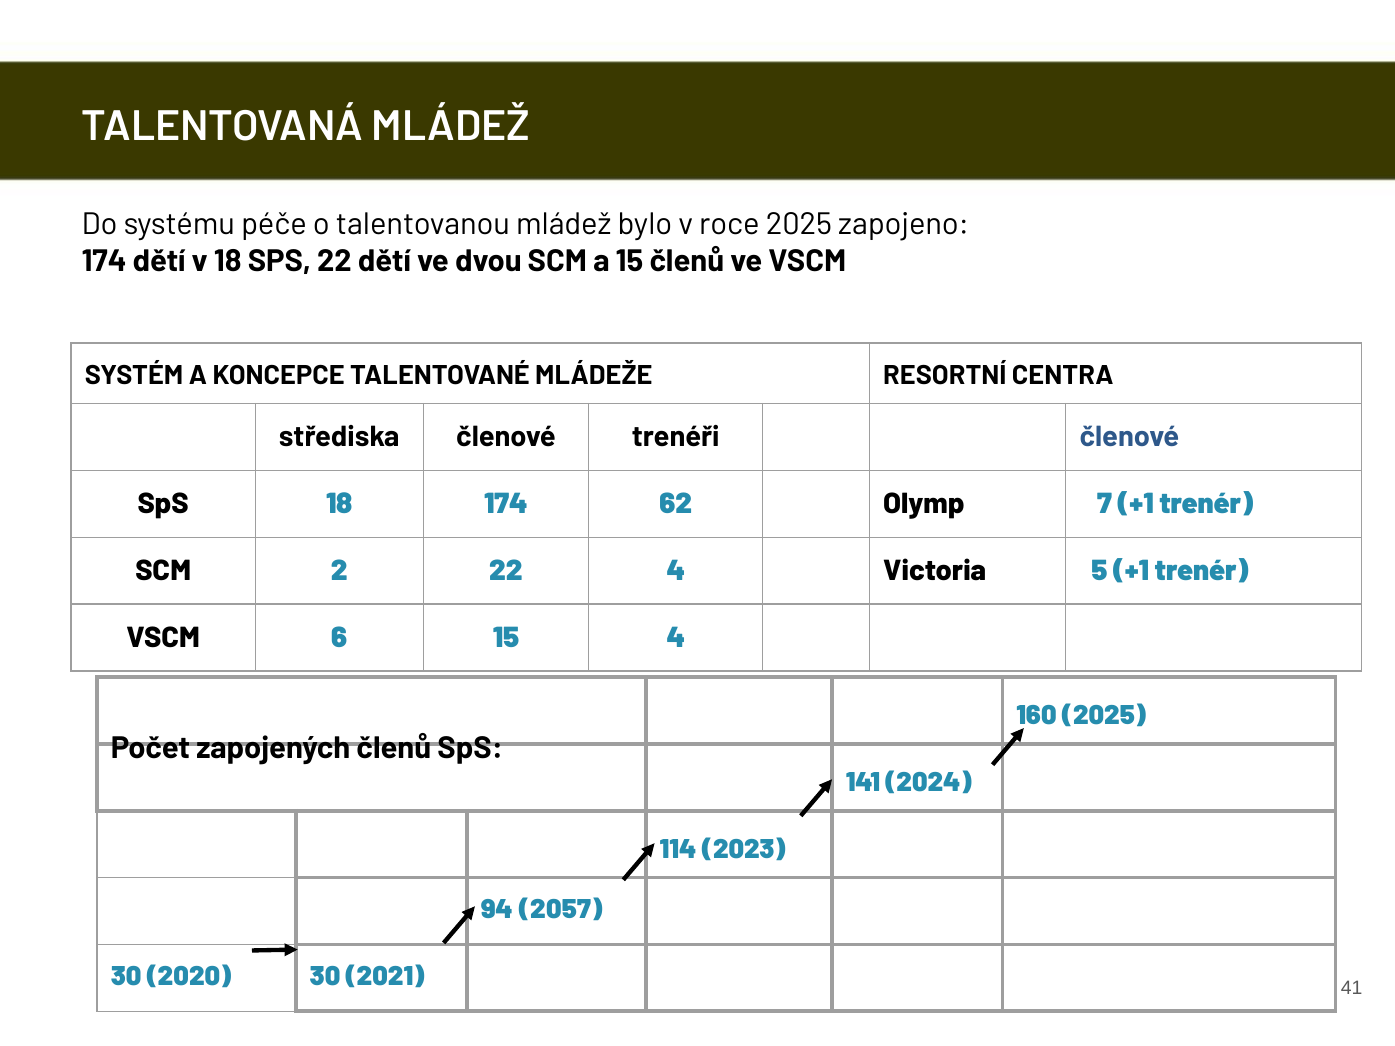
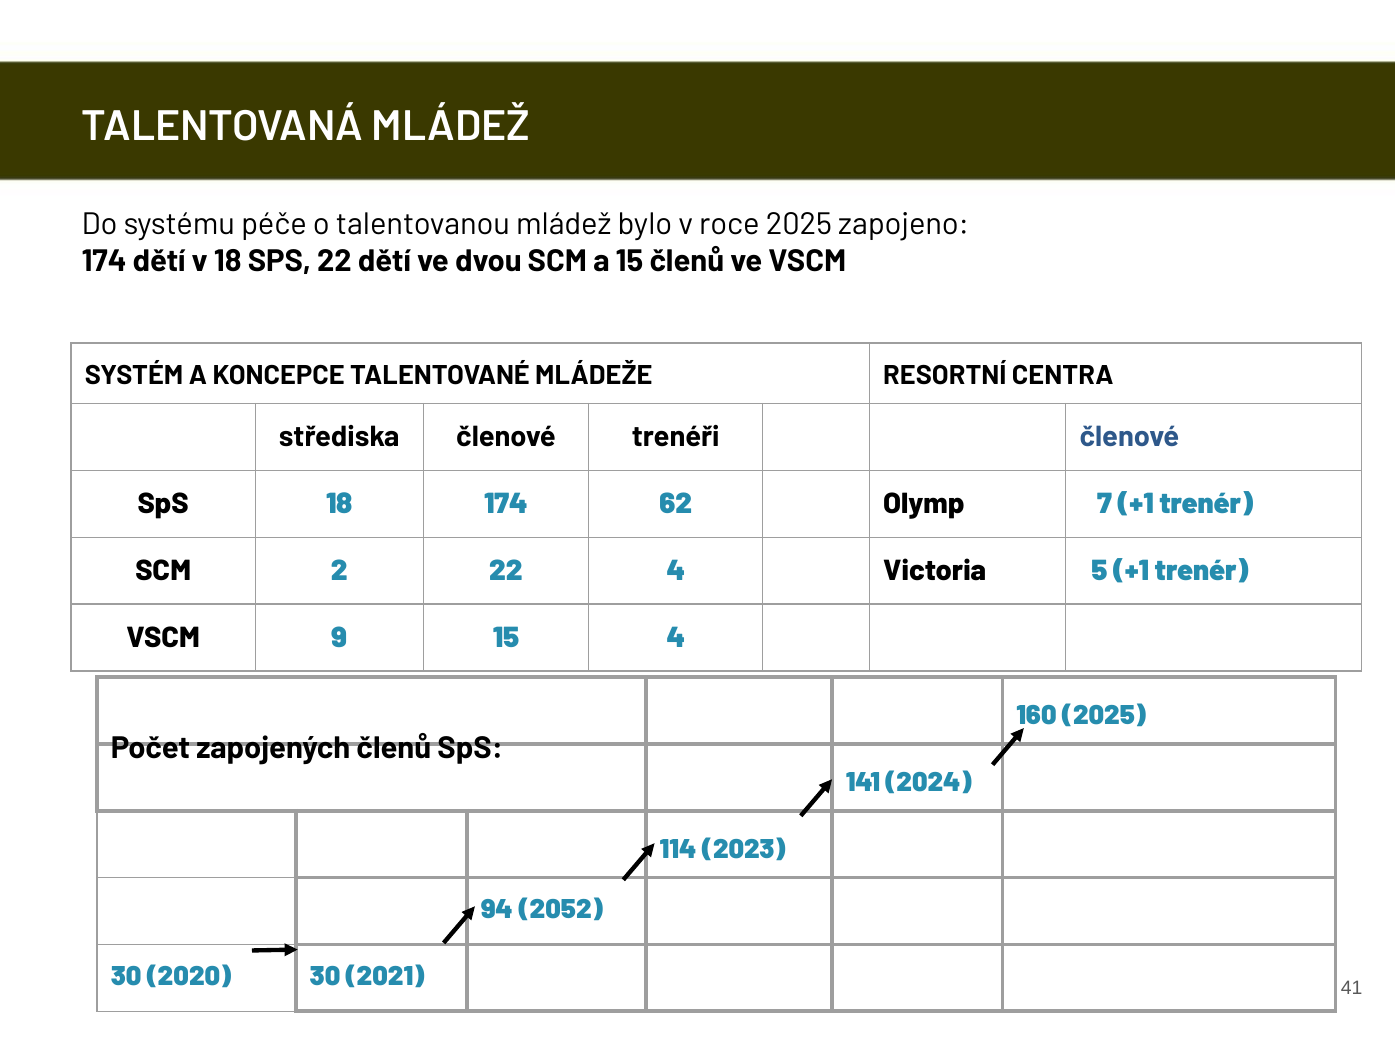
6: 6 -> 9 (339, 638)
2057: 2057 -> 2052 (561, 910)
